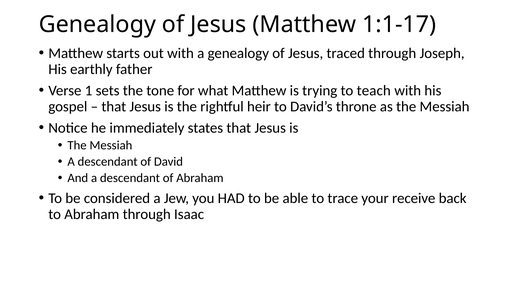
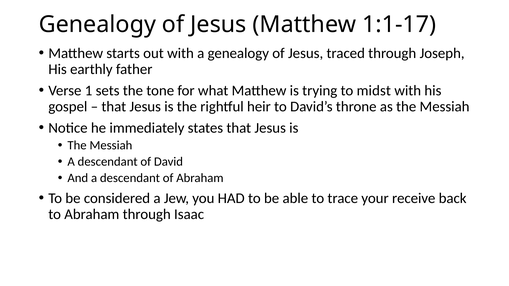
teach: teach -> midst (374, 91)
